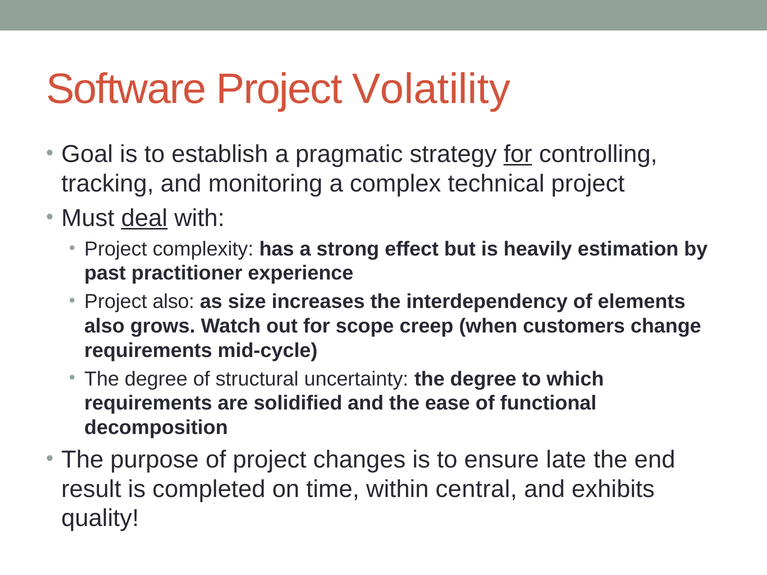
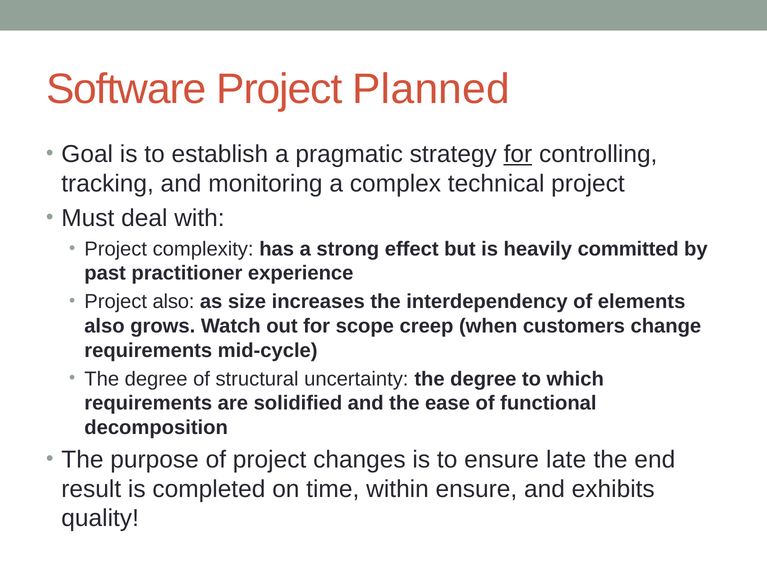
Volatility: Volatility -> Planned (431, 89)
deal underline: present -> none (144, 218)
estimation: estimation -> committed (628, 249)
within central: central -> ensure (476, 489)
